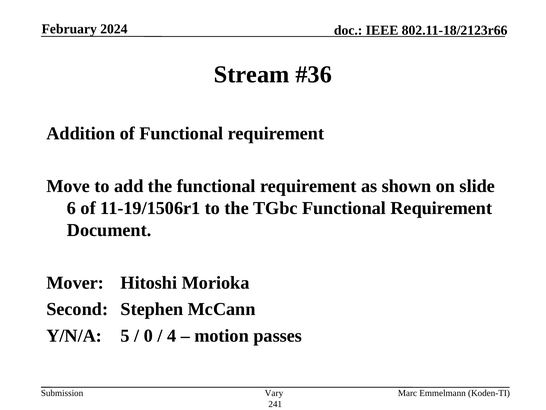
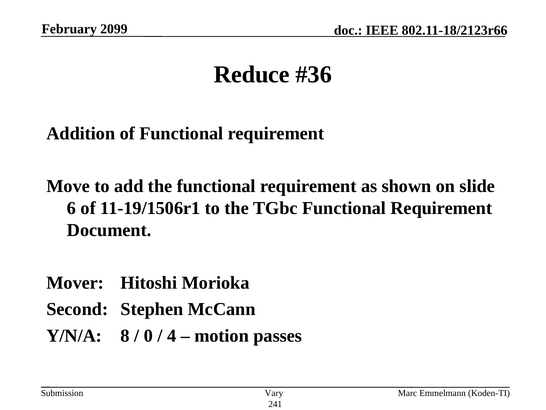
2024: 2024 -> 2099 (114, 29)
Stream: Stream -> Reduce (252, 74)
5: 5 -> 8 (125, 335)
